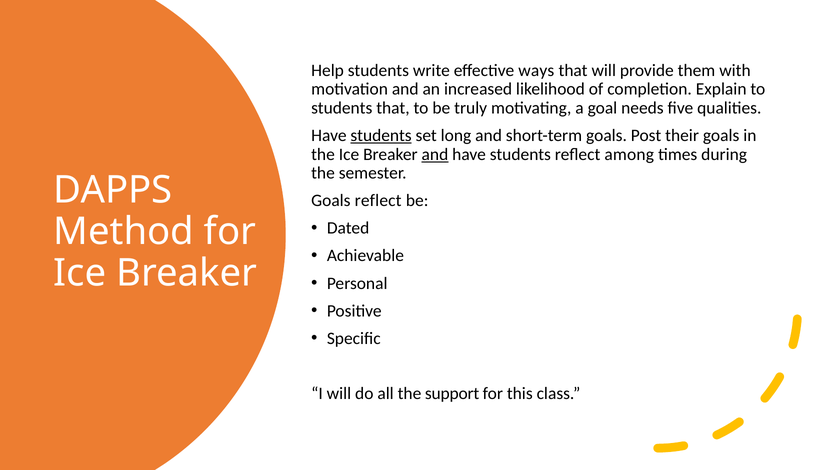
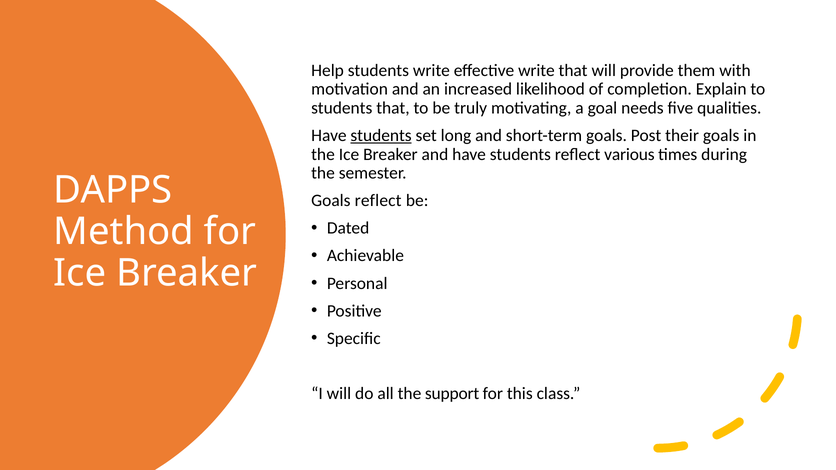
effective ways: ways -> write (536, 70)
and underline: present -> none (435, 154)
among: among -> various (629, 154)
